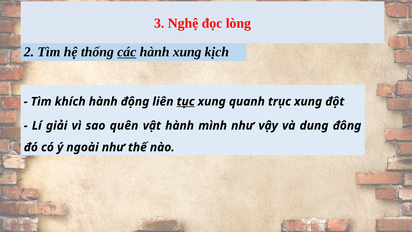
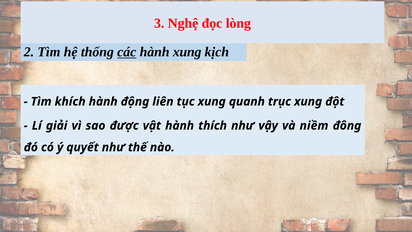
tục underline: present -> none (186, 101)
quên: quên -> được (124, 126)
mình: mình -> thích (213, 126)
dung: dung -> niềm (314, 126)
ngoài: ngoài -> quyết (83, 147)
